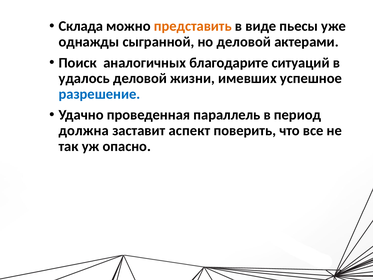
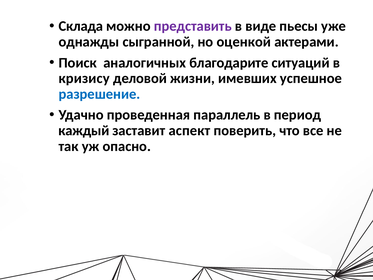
представить colour: orange -> purple (193, 26)
но деловой: деловой -> оценкой (244, 42)
удалось: удалось -> кризису (84, 78)
должна: должна -> каждый (84, 131)
